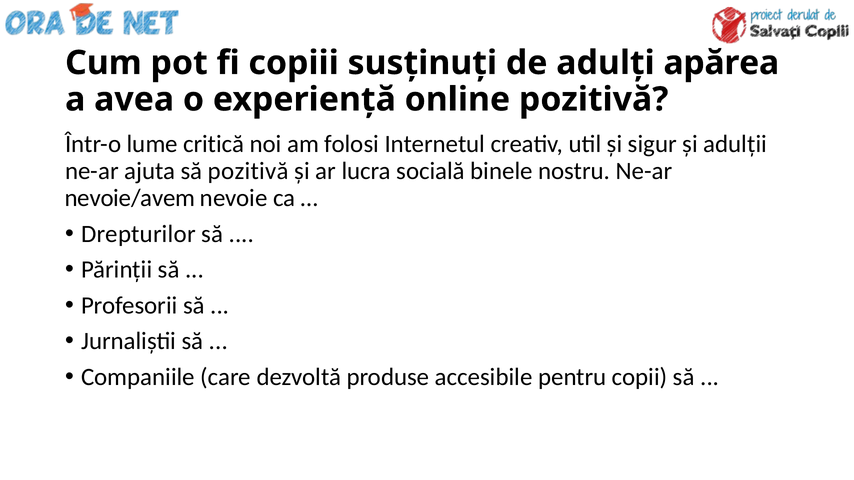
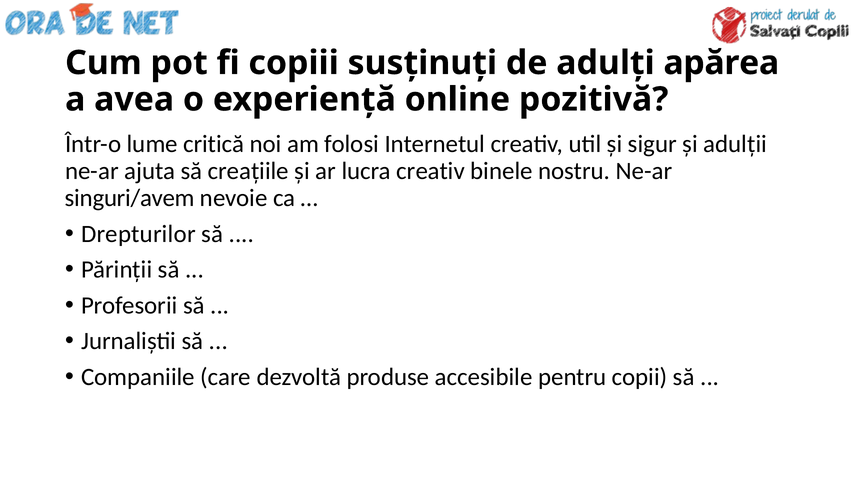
să pozitivă: pozitivă -> creațiile (248, 171)
lucra socială: socială -> creativ (431, 171)
nevoie/avem: nevoie/avem -> singuri/avem (130, 198)
